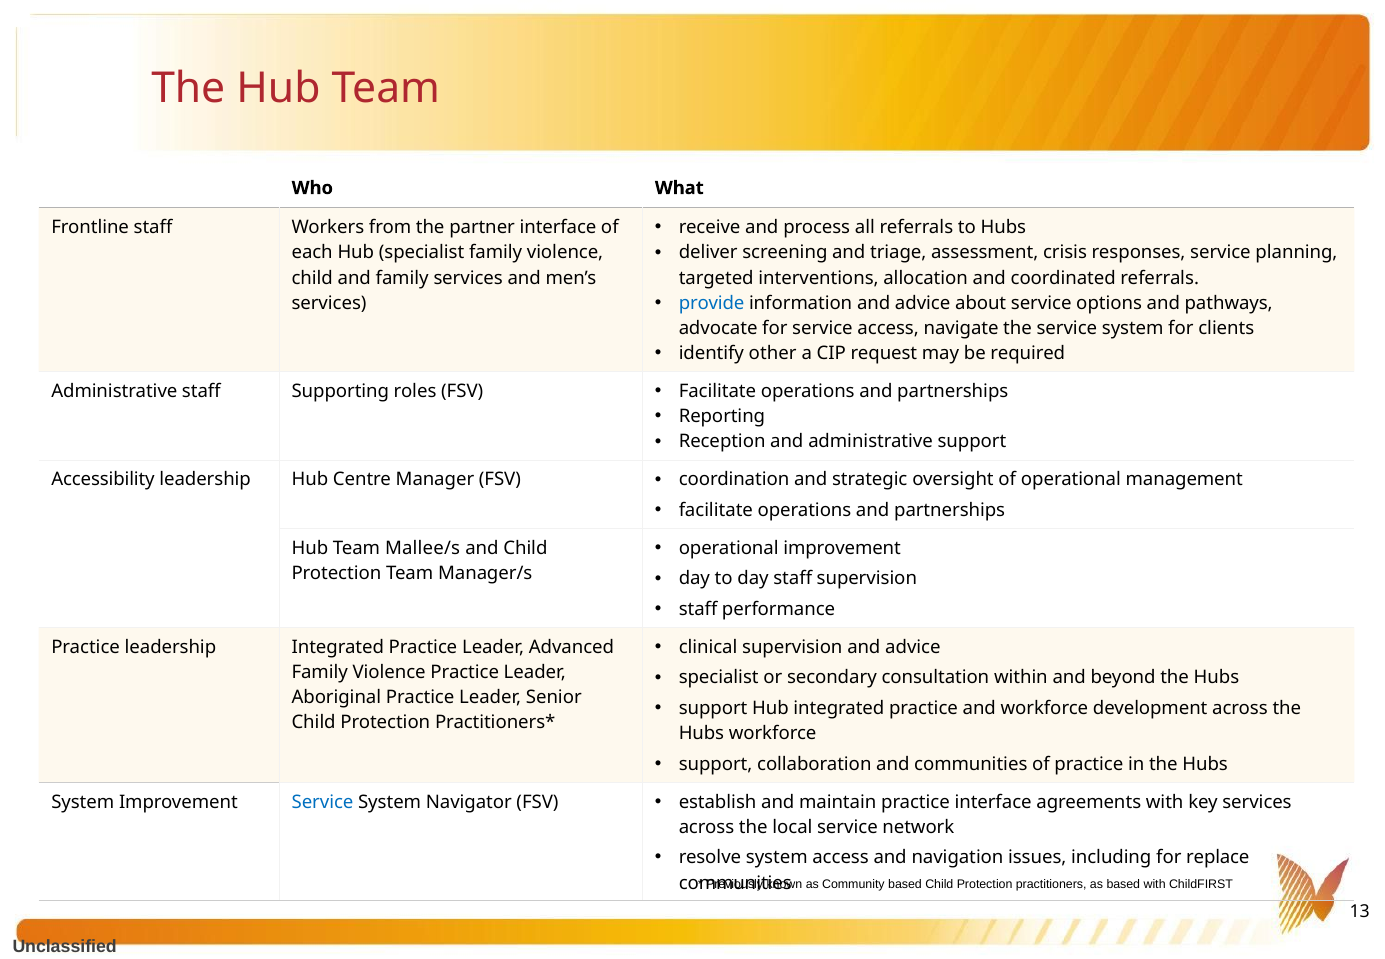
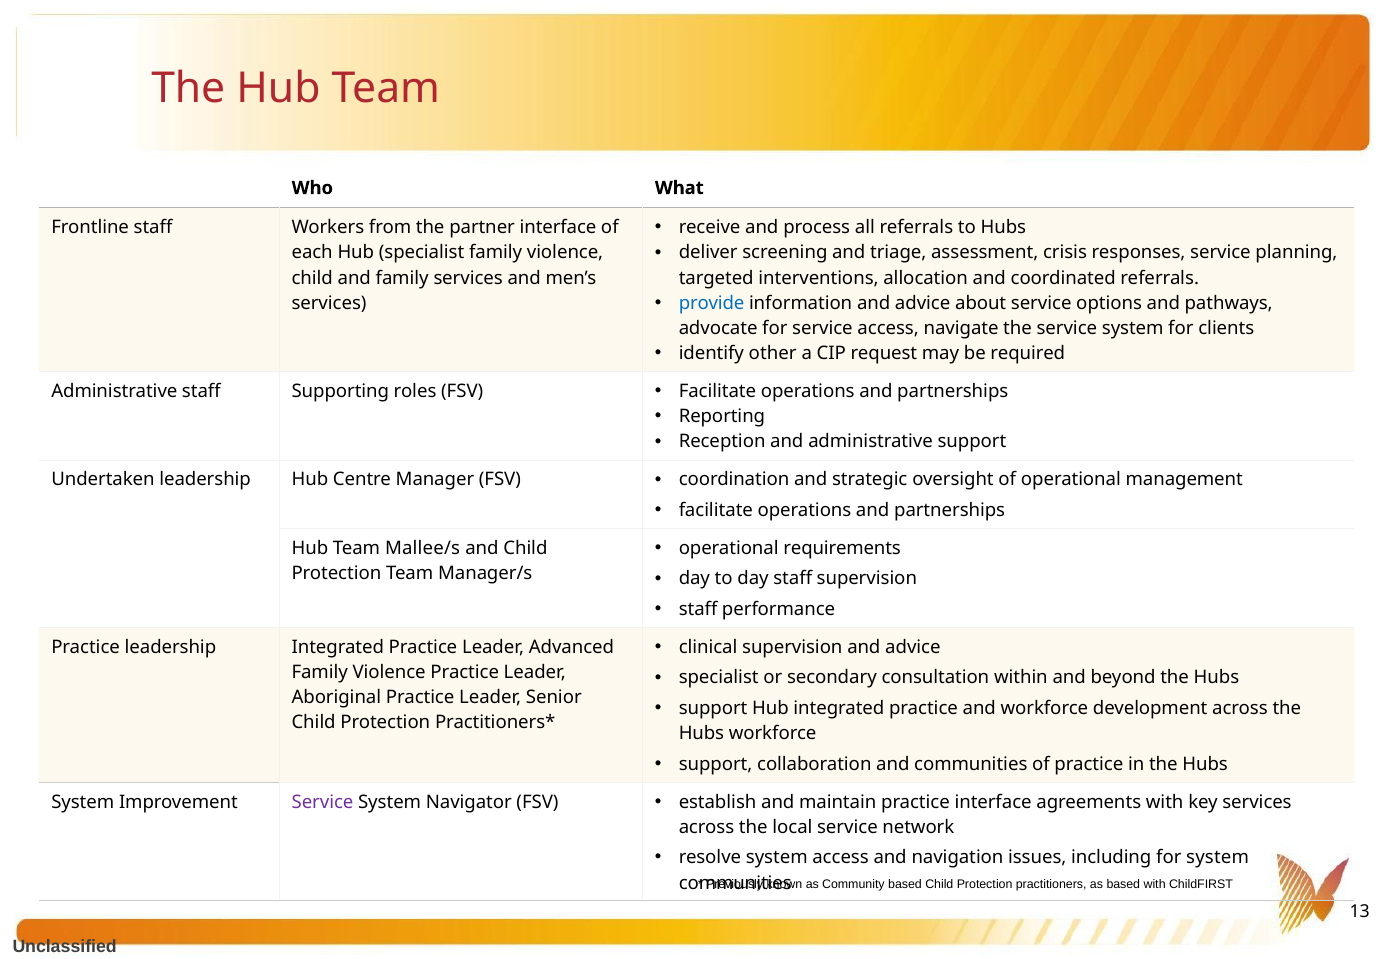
Accessibility: Accessibility -> Undertaken (103, 480)
operational improvement: improvement -> requirements (842, 548)
Service colour: blue -> purple (323, 802)
for replace: replace -> system (1218, 858)
